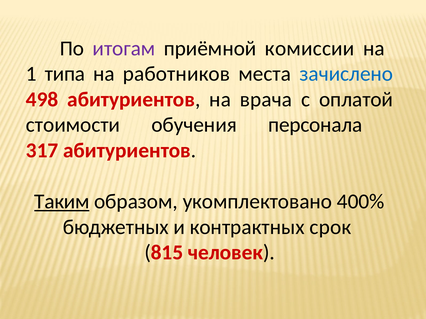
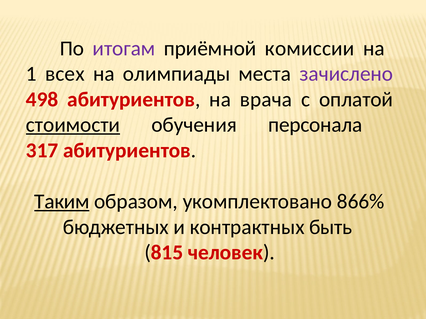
типа: типа -> всех (65, 74)
работников: работников -> олимпиады (177, 74)
зачислено colour: blue -> purple (346, 74)
стоимости underline: none -> present (73, 125)
400%: 400% -> 866% (361, 202)
срок: срок -> быть (331, 227)
